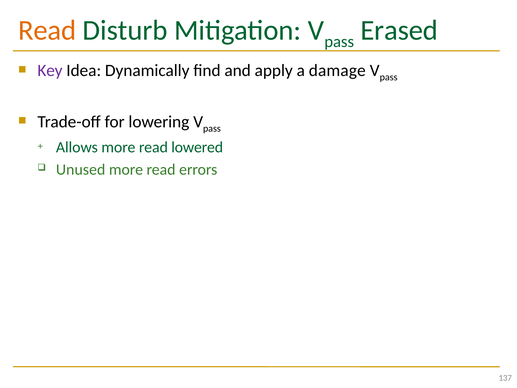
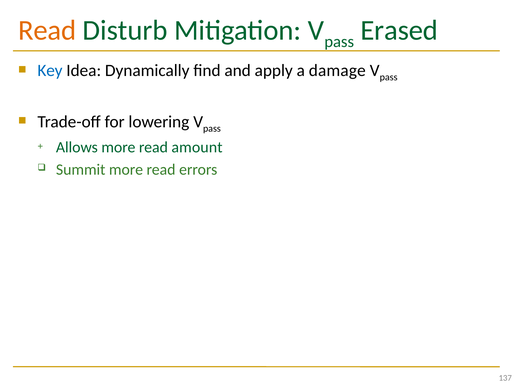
Key colour: purple -> blue (50, 71)
lowered: lowered -> amount (197, 147)
Unused: Unused -> Summit (81, 169)
